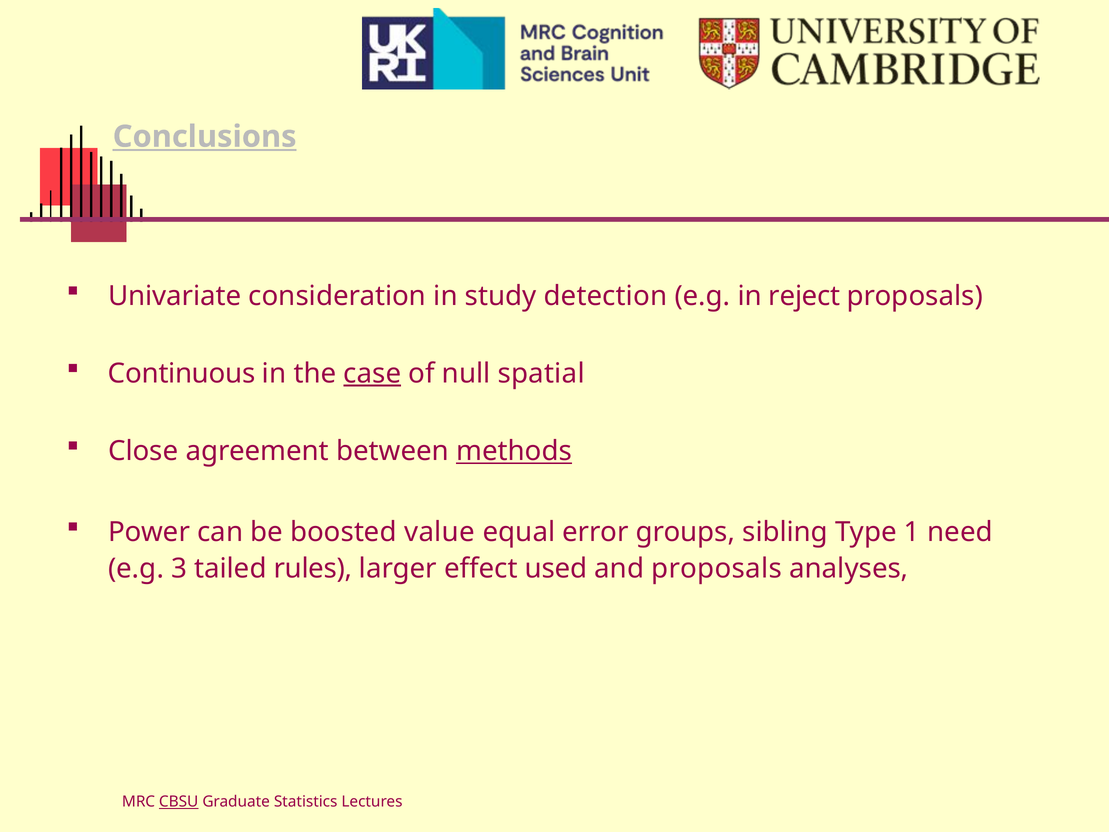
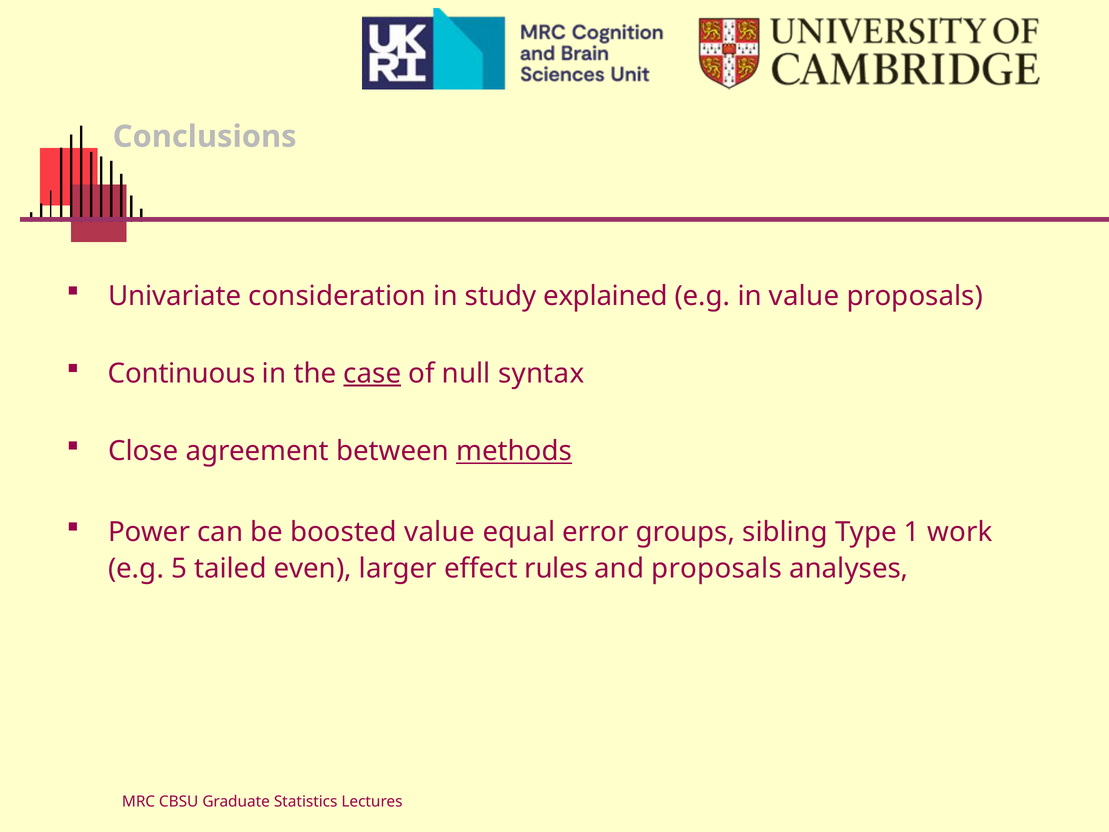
Conclusions underline: present -> none (205, 137)
detection: detection -> explained (606, 296)
in reject: reject -> value (804, 296)
spatial: spatial -> syntax (541, 373)
need: need -> work (960, 532)
3: 3 -> 5 (179, 569)
rules: rules -> even (313, 569)
used: used -> rules (556, 569)
CBSU underline: present -> none (179, 801)
